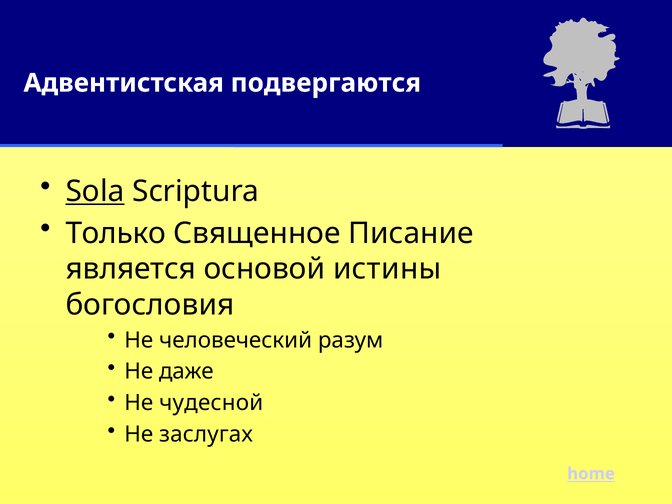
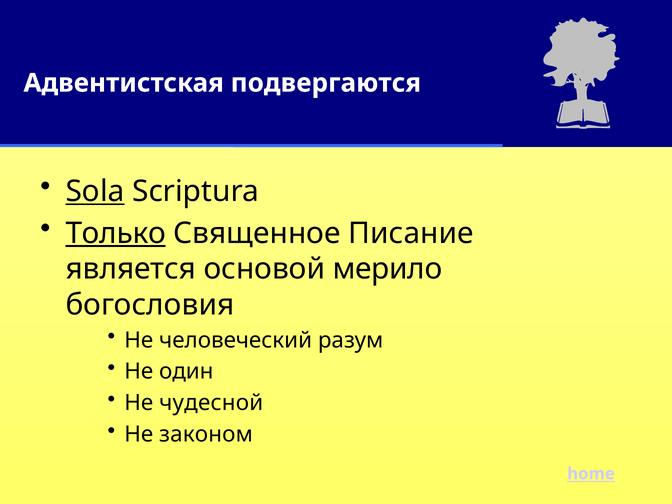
Только underline: none -> present (116, 233)
истины: истины -> мерило (388, 269)
даже: даже -> один (186, 372)
заслугах: заслугах -> законом (206, 434)
